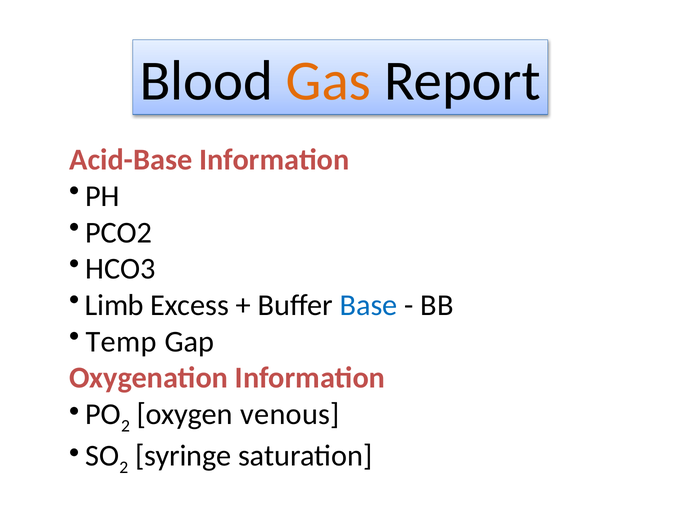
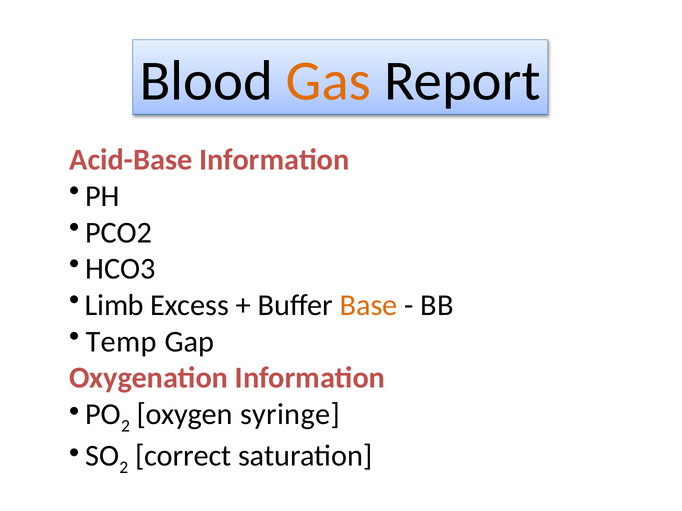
Base colour: blue -> orange (369, 306)
venous: venous -> syringe (290, 415)
syringe: syringe -> correct (183, 456)
